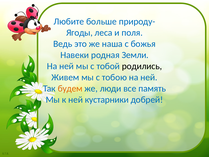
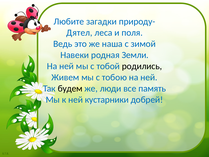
больше: больше -> загадки (101, 22)
Ягоды: Ягоды -> Дятел (79, 33)
божья: божья -> зимой (143, 44)
будем colour: orange -> black (70, 88)
